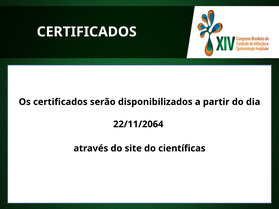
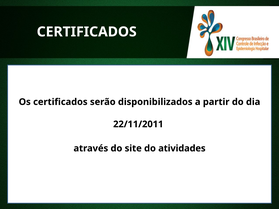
22/11/2064: 22/11/2064 -> 22/11/2011 (138, 124)
científicas: científicas -> atividades (182, 149)
